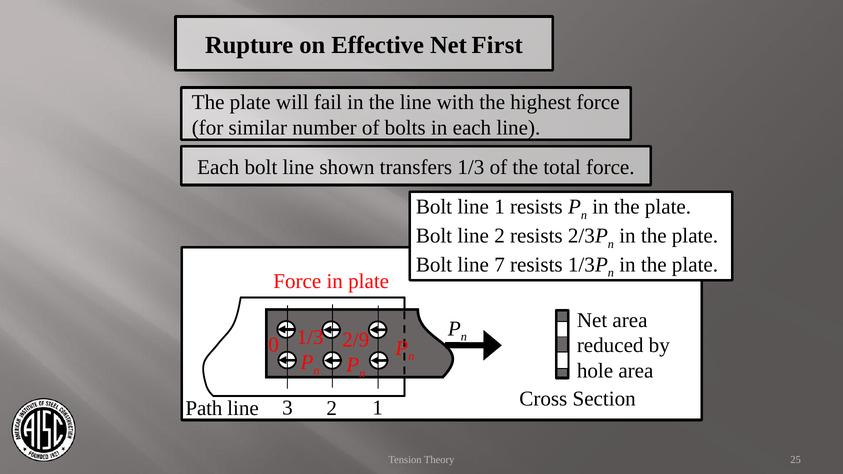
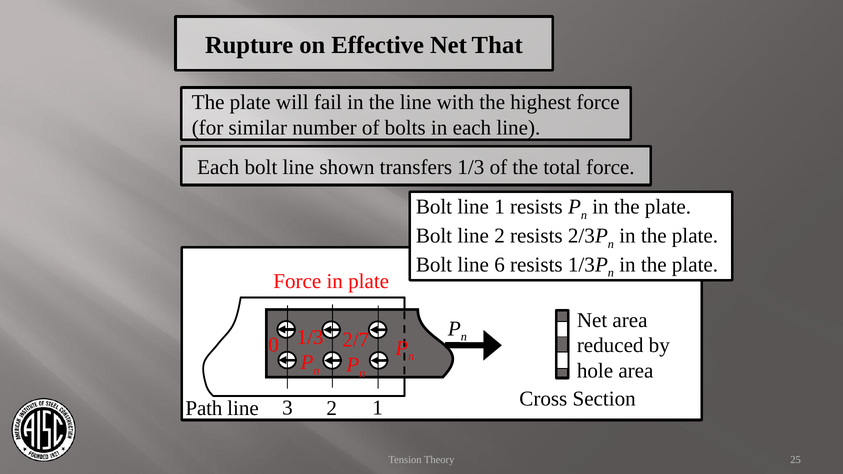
First: First -> That (497, 45)
7: 7 -> 6 (500, 265)
2/9: 2/9 -> 2/7 (356, 340)
